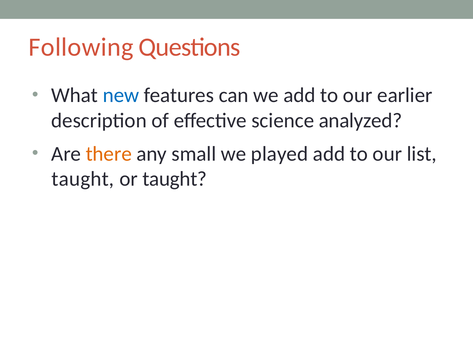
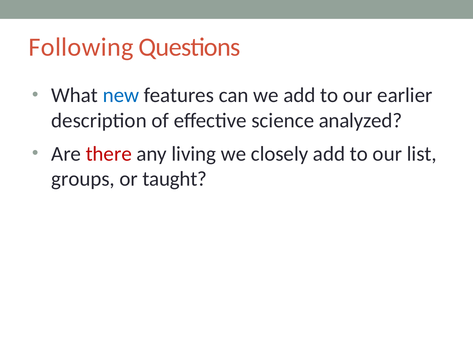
there colour: orange -> red (109, 154)
small: small -> living (194, 154)
played: played -> closely (280, 154)
taught: taught -> groups (83, 179)
